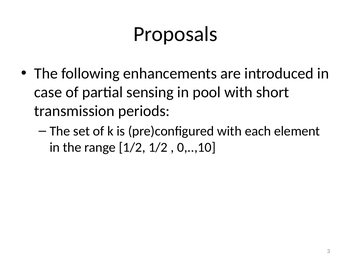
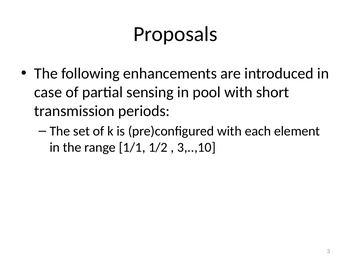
range 1/2: 1/2 -> 1/1 (132, 148)
0,..,10: 0,..,10 -> 3,..,10 (196, 148)
